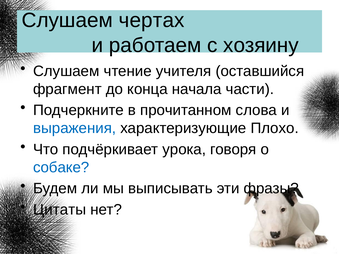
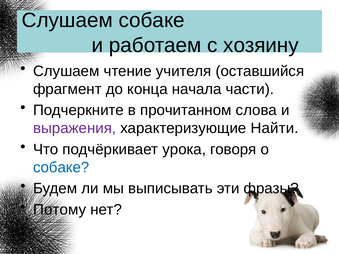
Слушаем чертах: чертах -> собаке (152, 20)
выражения colour: blue -> purple (75, 128)
Плохо: Плохо -> Найти (275, 128)
Цитаты: Цитаты -> Потому (60, 210)
